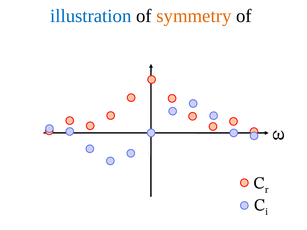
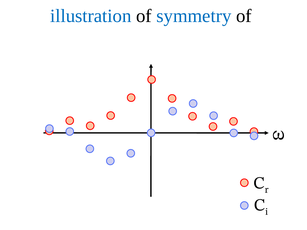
symmetry colour: orange -> blue (194, 16)
